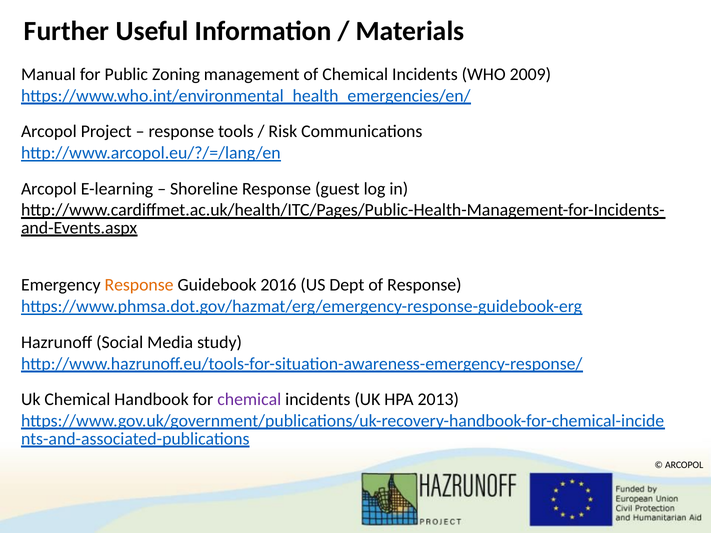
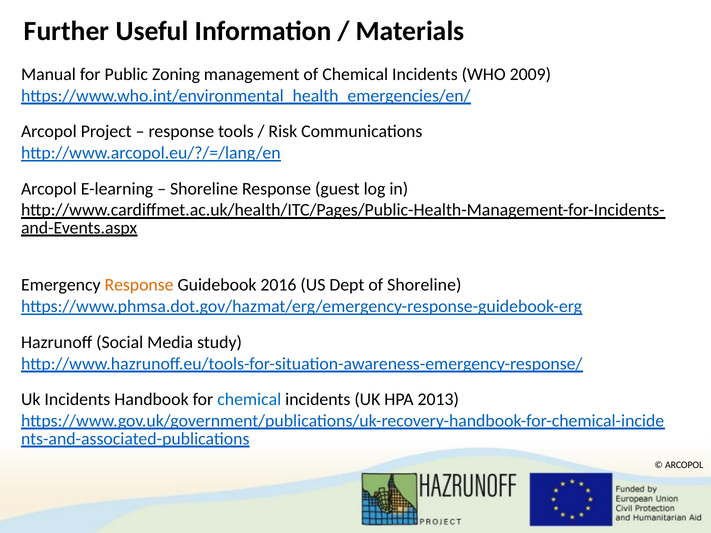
of Response: Response -> Shoreline (424, 285)
Uk Chemical: Chemical -> Incidents (77, 400)
chemical colour: purple -> blue (249, 400)
